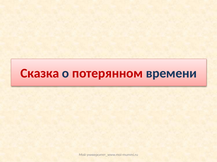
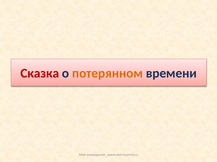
потерянном colour: red -> orange (107, 74)
